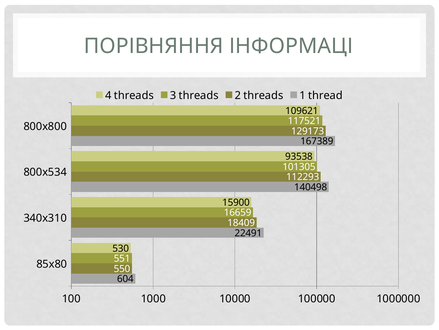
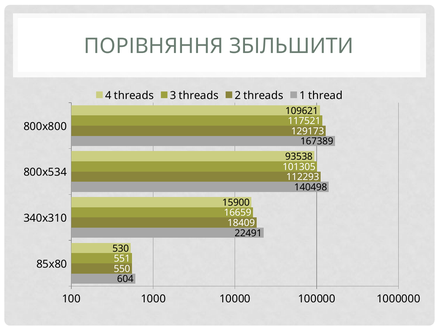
ІНФОРМАЦІ: ІНФОРМАЦІ -> ЗБІЛЬШИТИ (291, 46)
